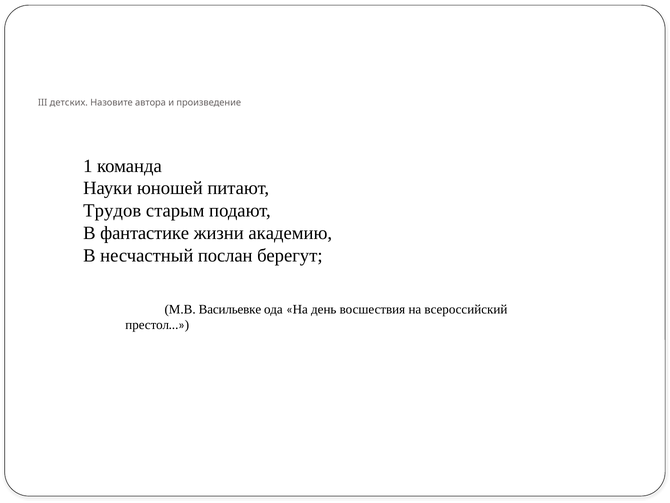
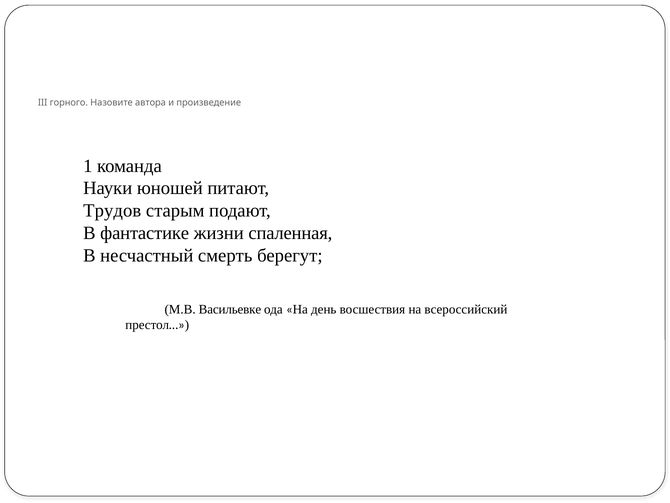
детских: детских -> горного (69, 102)
академию: академию -> спаленная (290, 233)
послан: послан -> смерть (225, 255)
